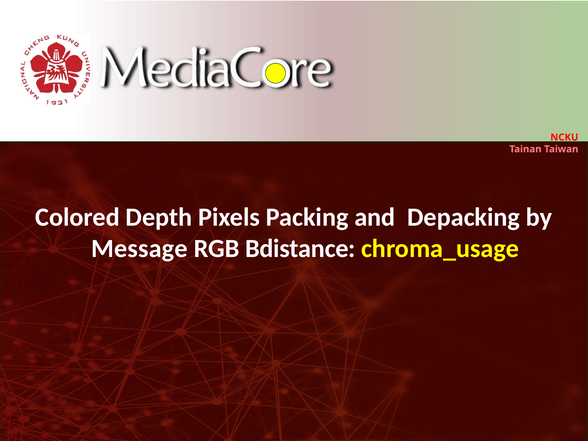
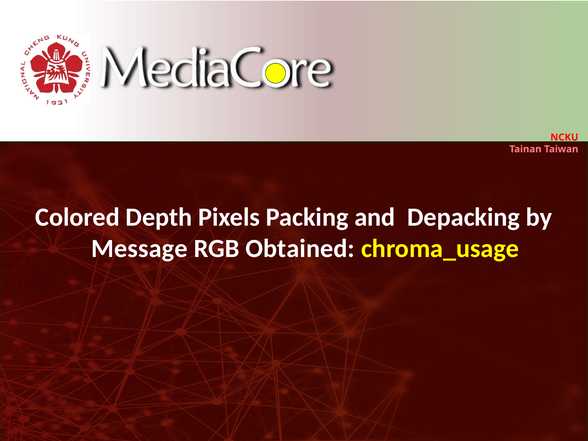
Bdistance: Bdistance -> Obtained (300, 249)
